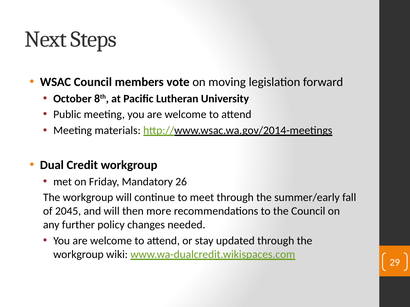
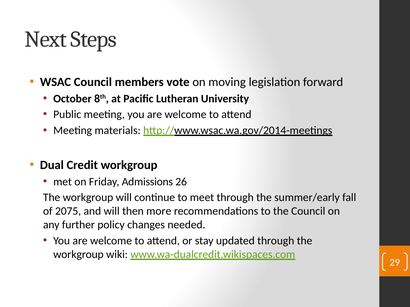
Mandatory: Mandatory -> Admissions (147, 182)
2045: 2045 -> 2075 (68, 212)
